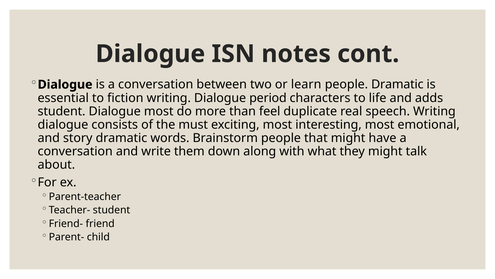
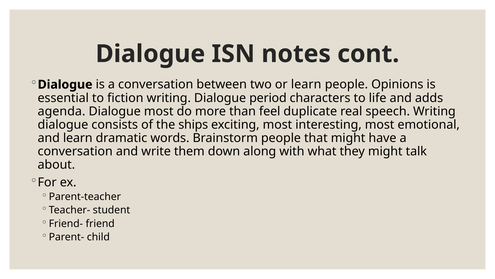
people Dramatic: Dramatic -> Opinions (397, 84)
student: student -> agenda (61, 111)
must: must -> ships (193, 124)
and story: story -> learn (78, 138)
